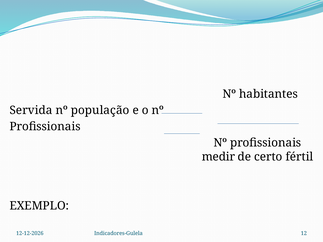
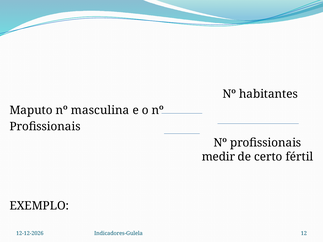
Servida: Servida -> Maputo (31, 110)
população: população -> masculina (100, 110)
